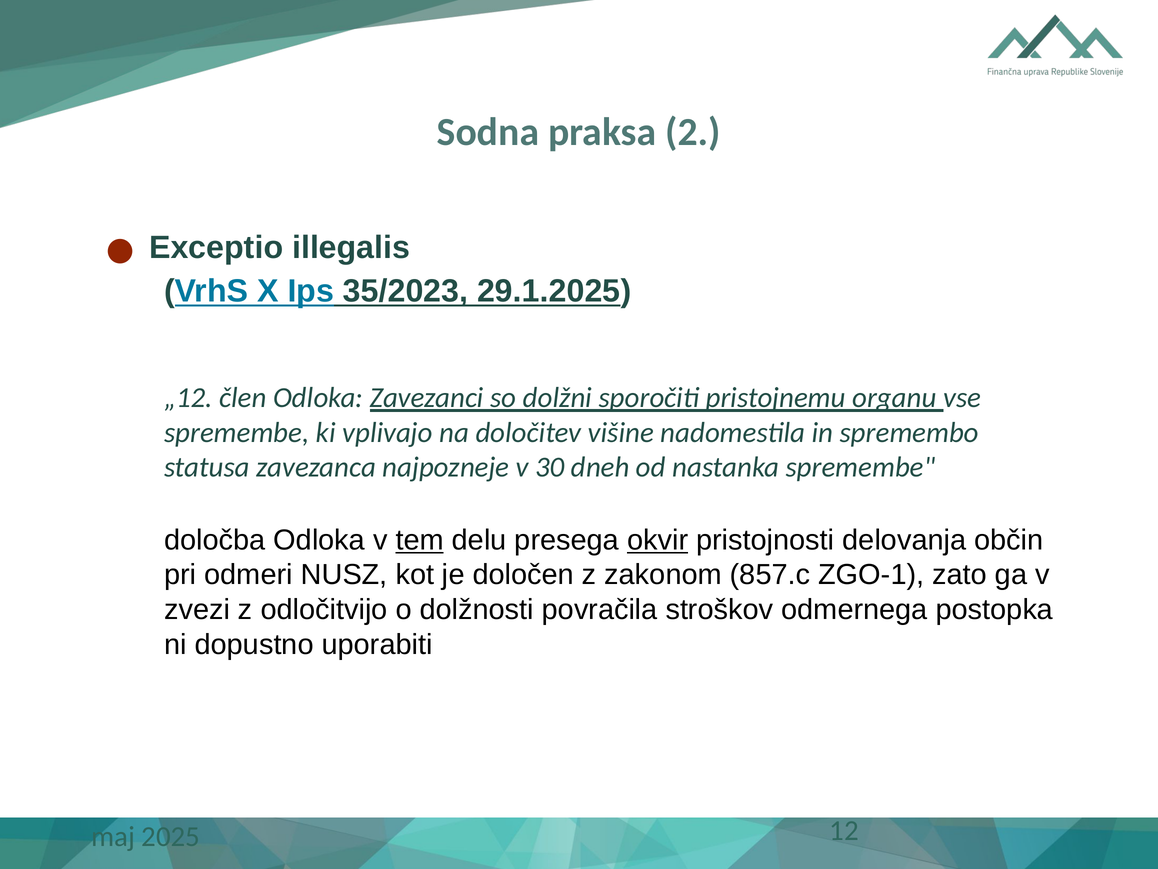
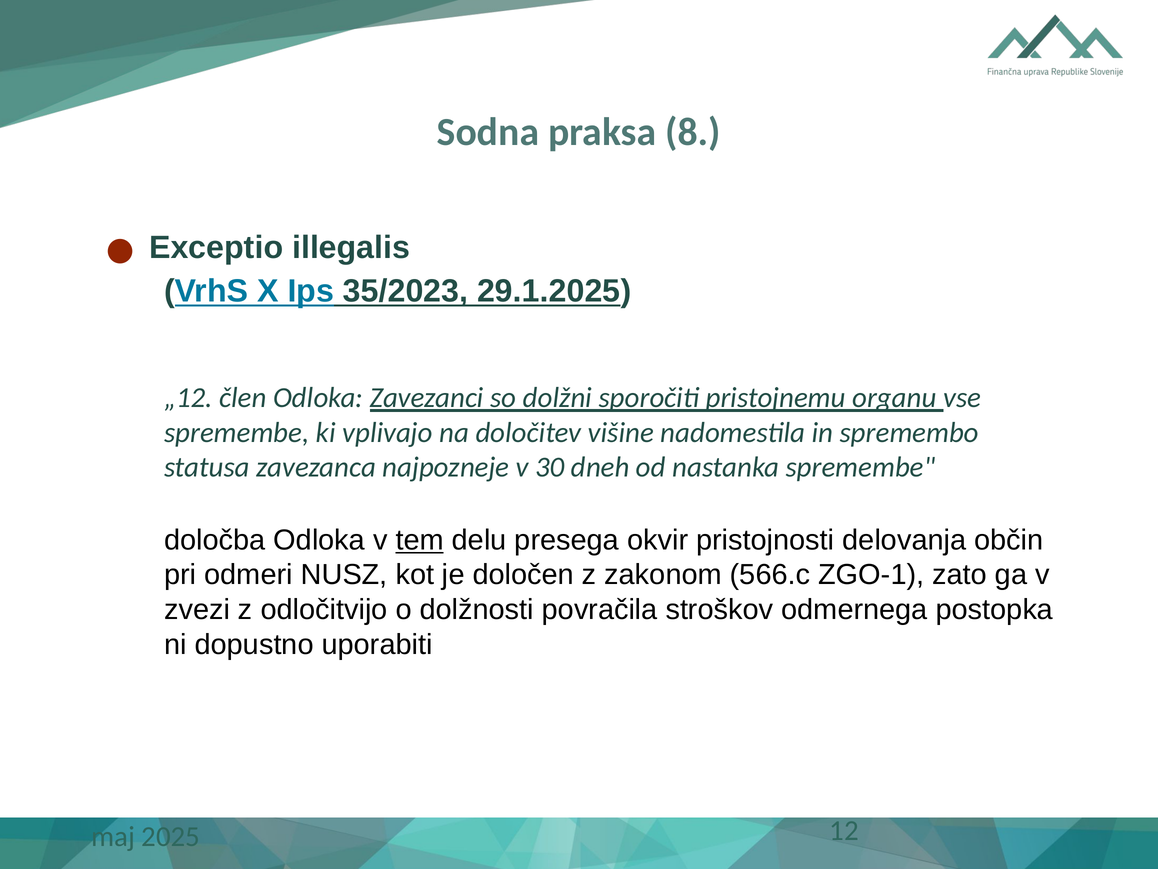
2: 2 -> 8 (693, 132)
okvir underline: present -> none (658, 540)
857.c: 857.c -> 566.c (770, 575)
